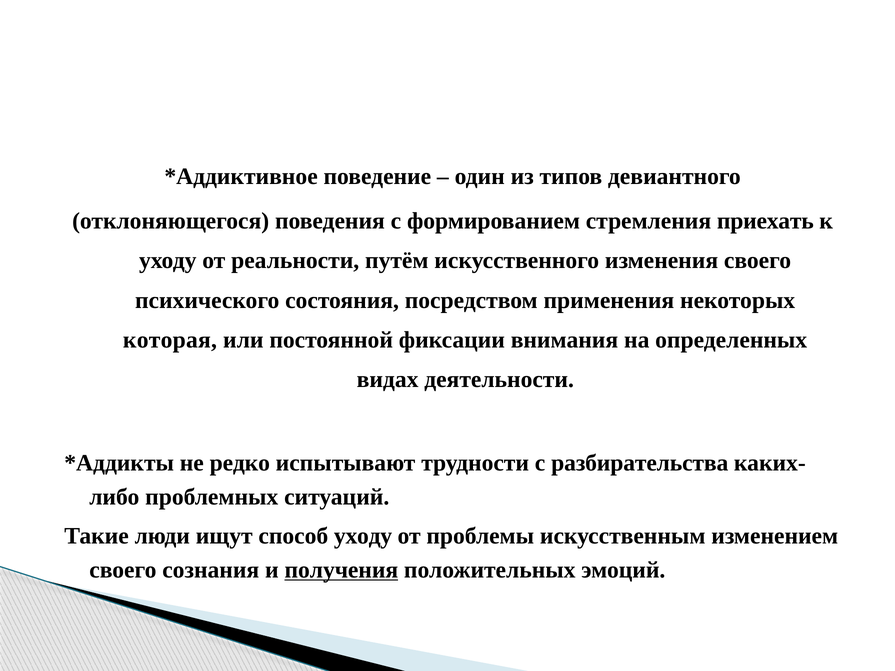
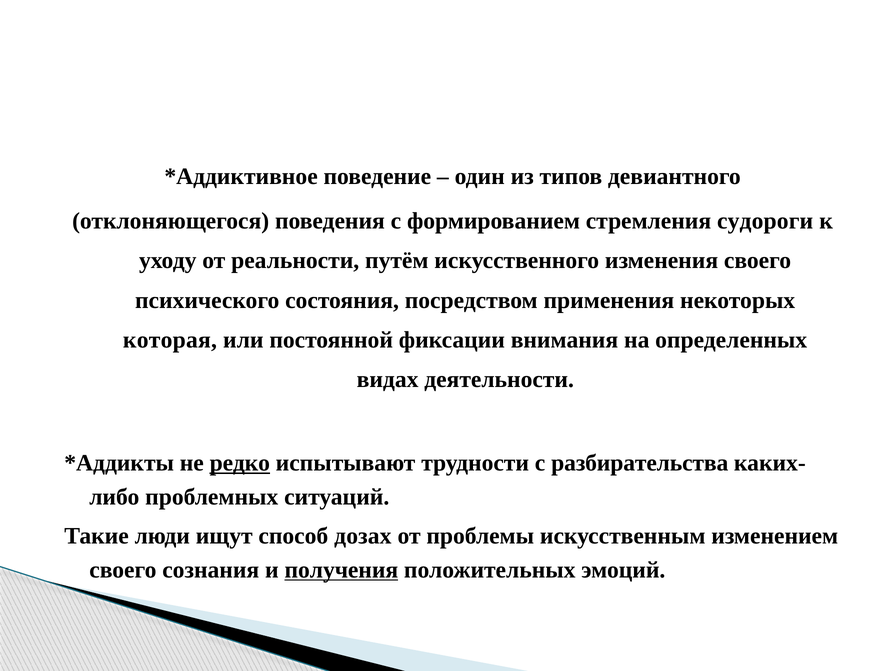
приехать: приехать -> судороги (765, 221)
редко underline: none -> present (240, 463)
способ уходу: уходу -> дозах (363, 536)
